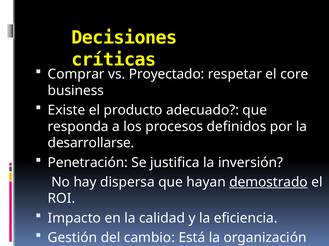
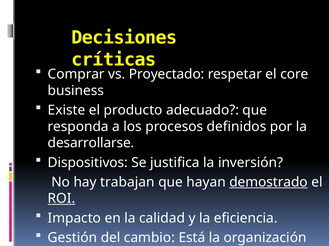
Penetración: Penetración -> Dispositivos (88, 163)
dispersa: dispersa -> trabajan (127, 183)
ROI underline: none -> present (61, 199)
